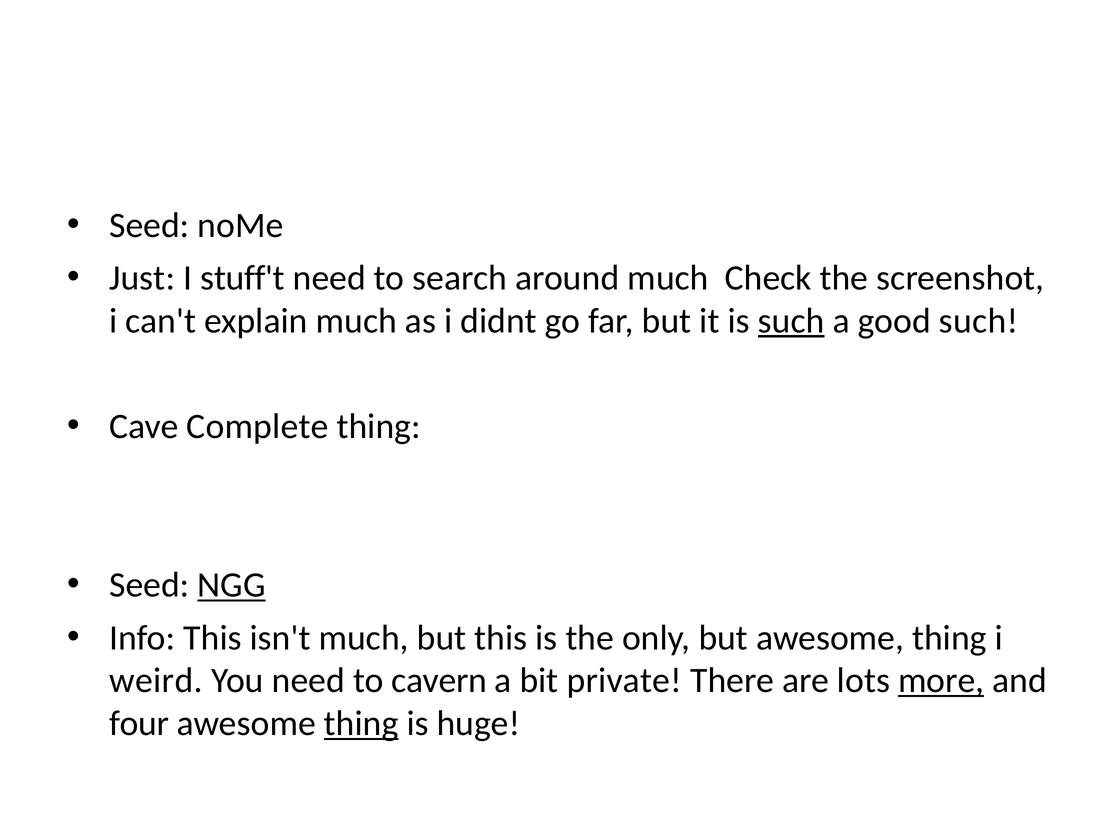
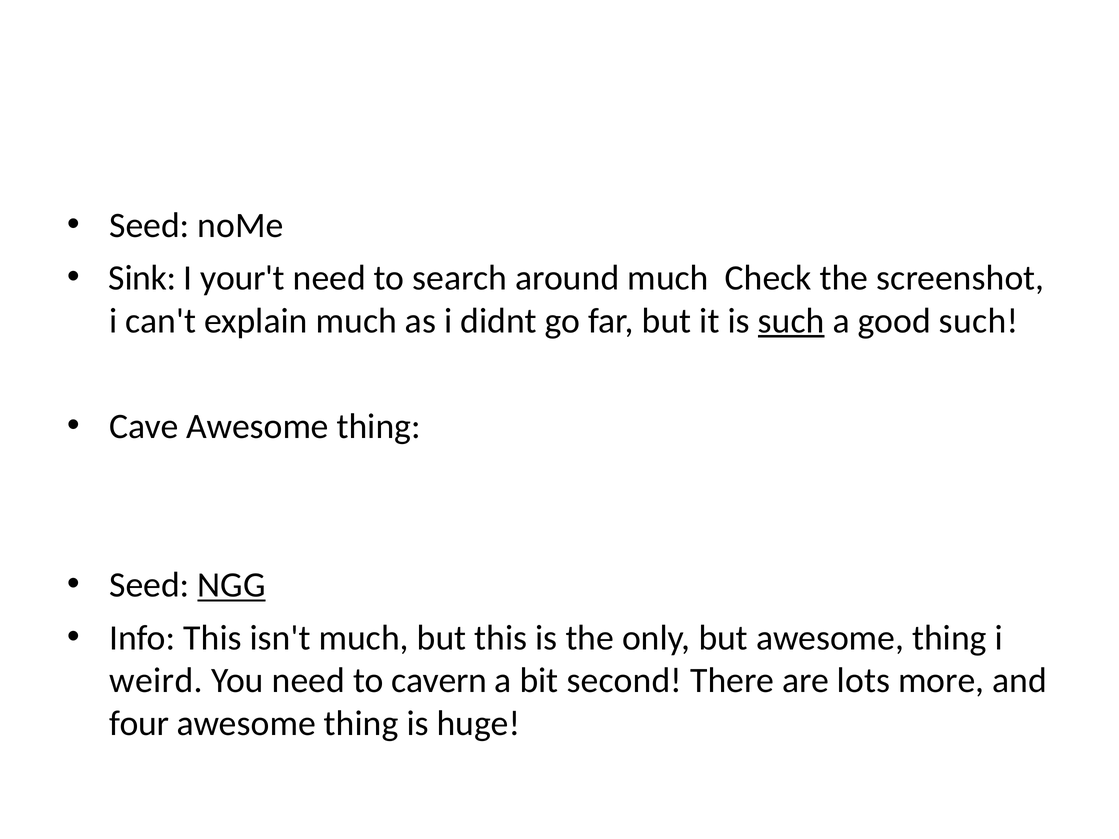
Just: Just -> Sink (142, 278)
stuff't: stuff't -> your't (243, 278)
Cave Complete: Complete -> Awesome (258, 427)
private: private -> second (624, 681)
more underline: present -> none (941, 681)
thing underline: present -> none (361, 724)
